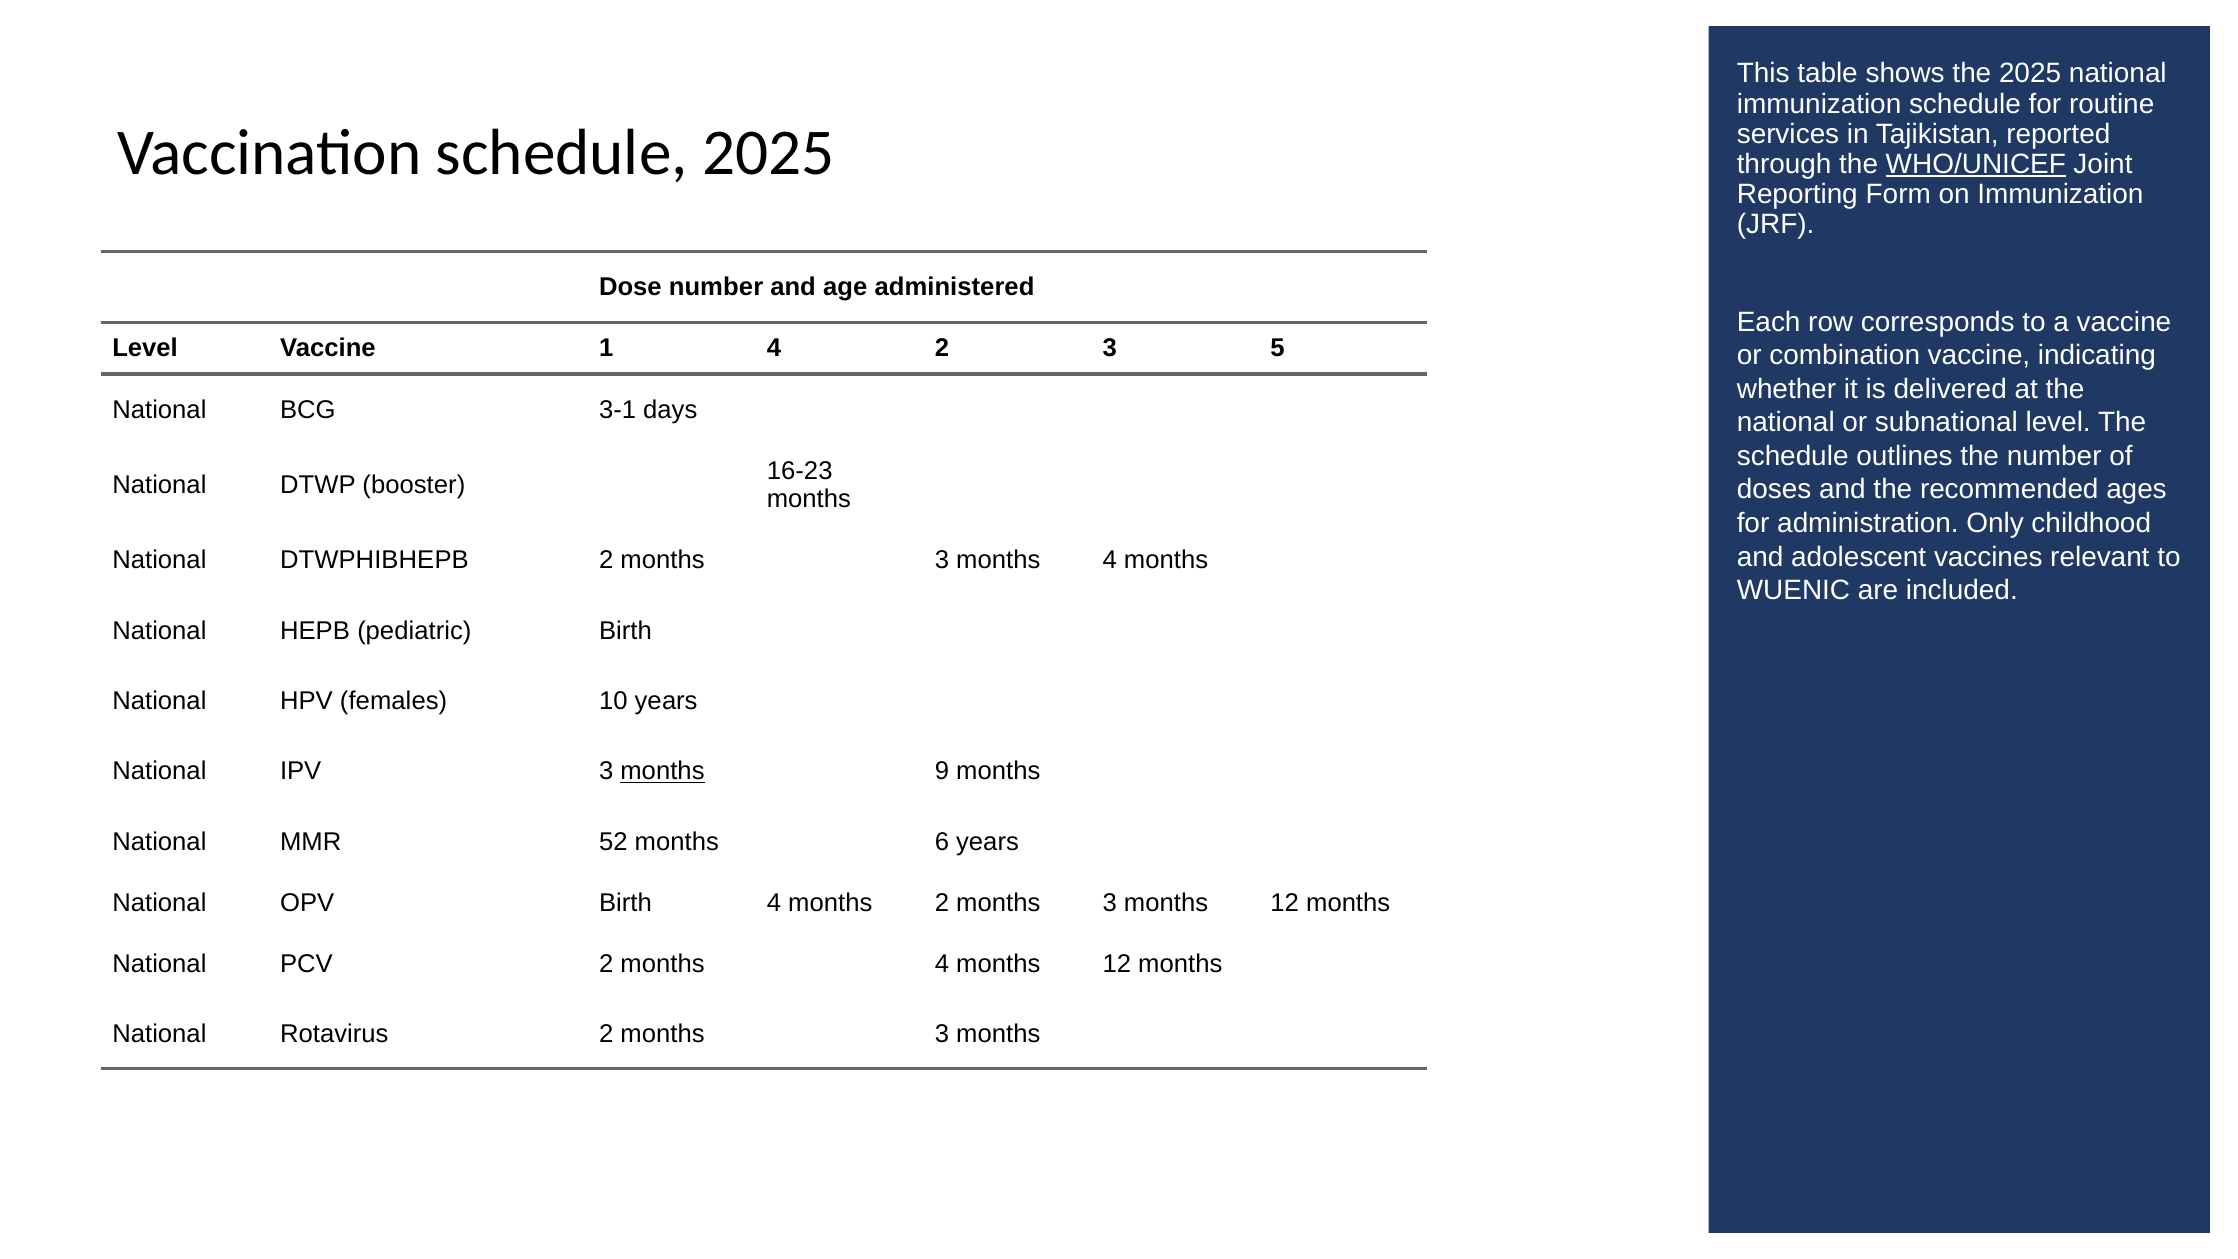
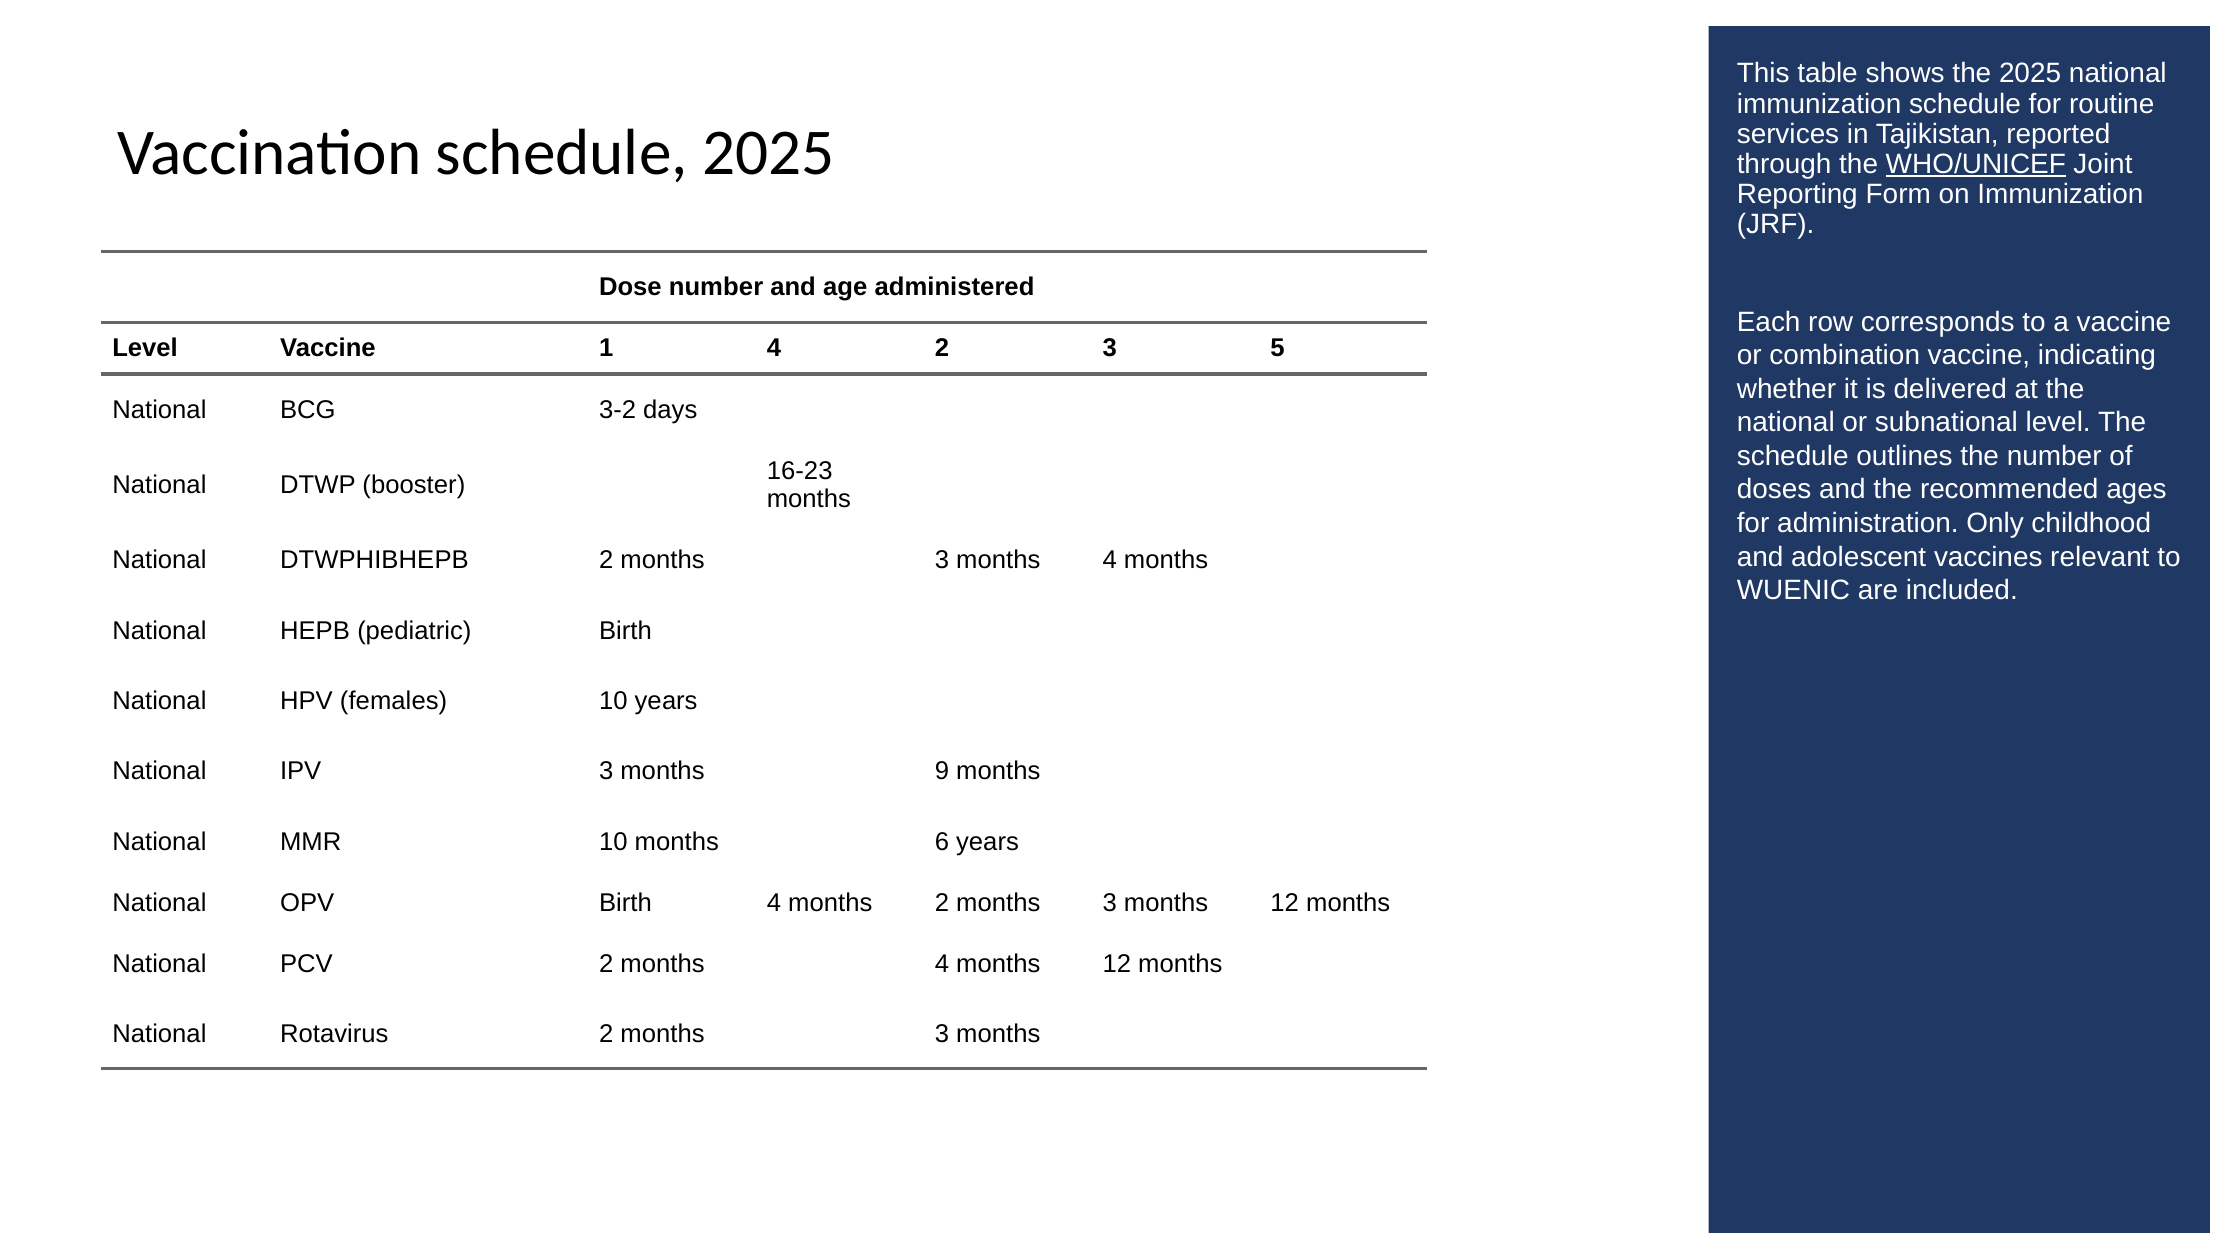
3-1: 3-1 -> 3-2 (618, 410)
months underline: present -> none (662, 771)
MMR 52: 52 -> 10 (613, 842)
